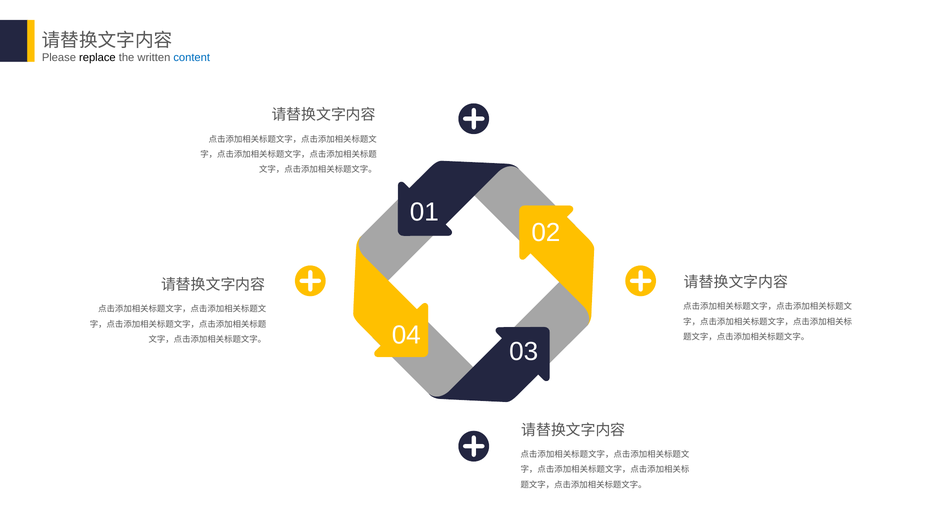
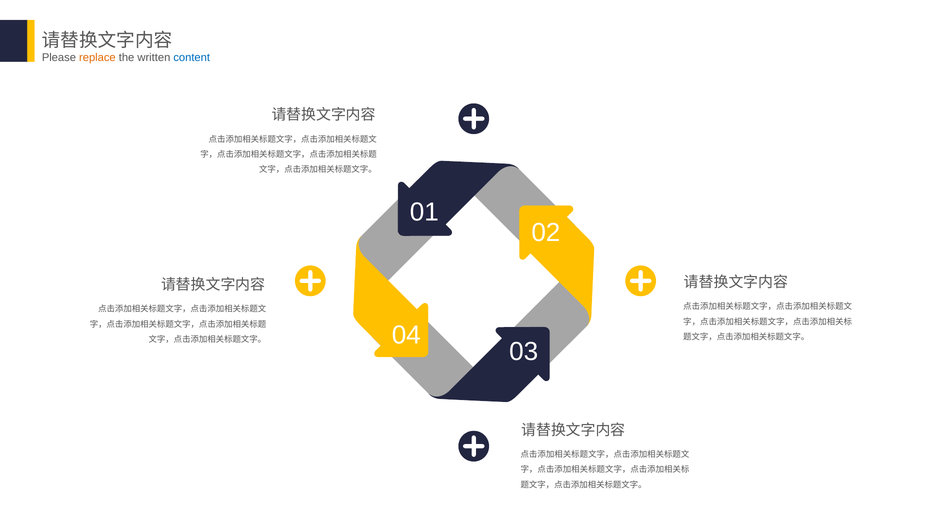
replace colour: black -> orange (97, 57)
